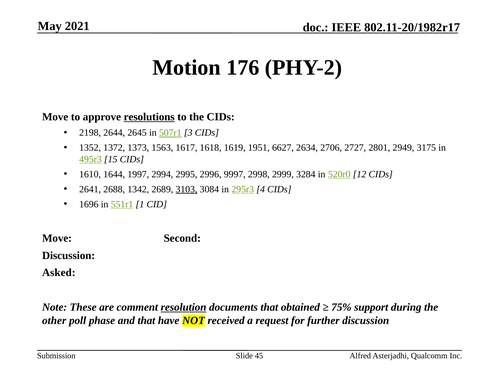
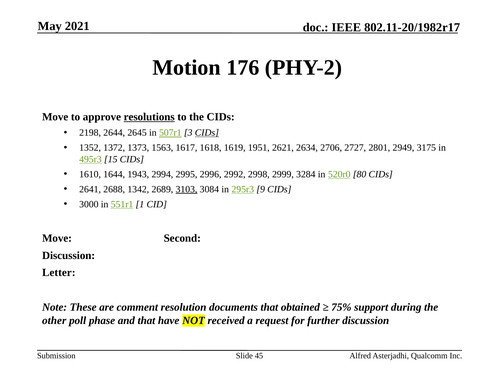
CIDs underline: none -> present (207, 133)
6627: 6627 -> 2621 (283, 148)
1997: 1997 -> 1943 (138, 174)
9997: 9997 -> 2992 (235, 174)
12: 12 -> 80 (360, 174)
4: 4 -> 9 (261, 189)
1696: 1696 -> 3000 (89, 204)
Asked: Asked -> Letter (59, 273)
resolution underline: present -> none (184, 308)
